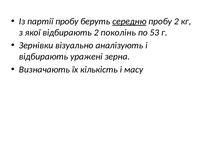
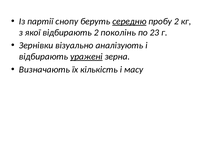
партії пробу: пробу -> снопу (67, 21)
53: 53 -> 23 (154, 33)
уражені underline: none -> present (86, 57)
